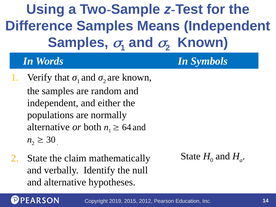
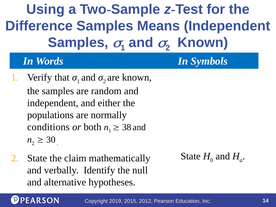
alternative: alternative -> conditions (48, 127)
64: 64 -> 38 (127, 127)
